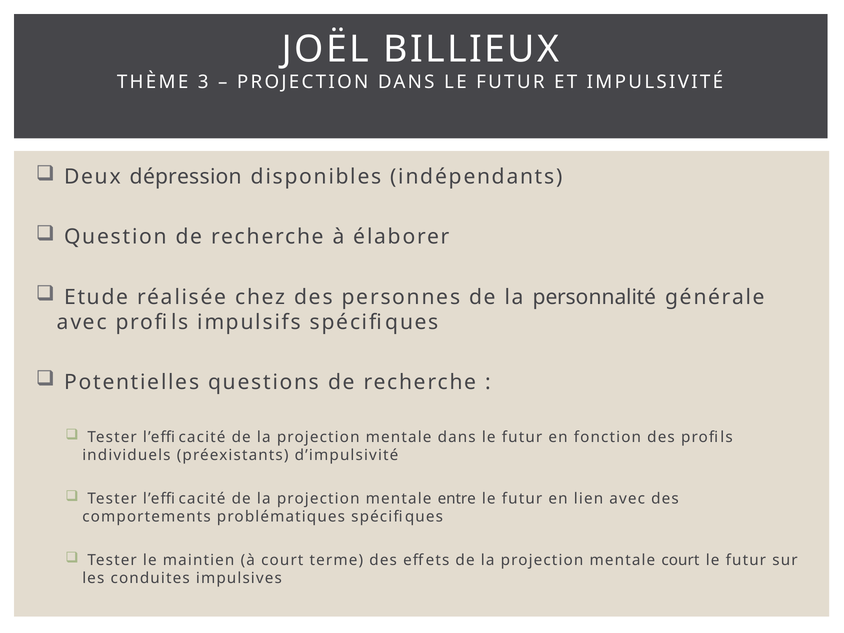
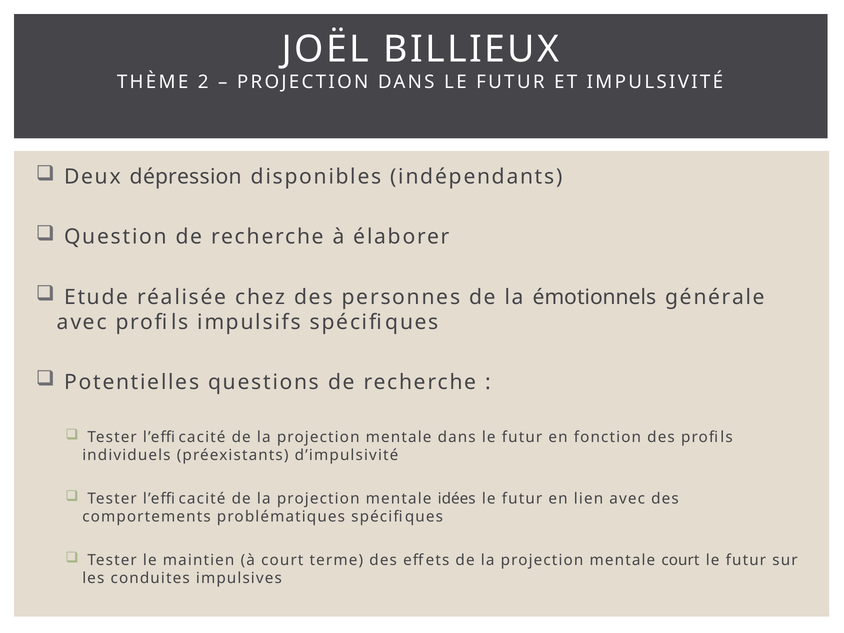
3: 3 -> 2 (203, 82)
personnalité: personnalité -> émotionnels (594, 297)
entre: entre -> idées (457, 499)
